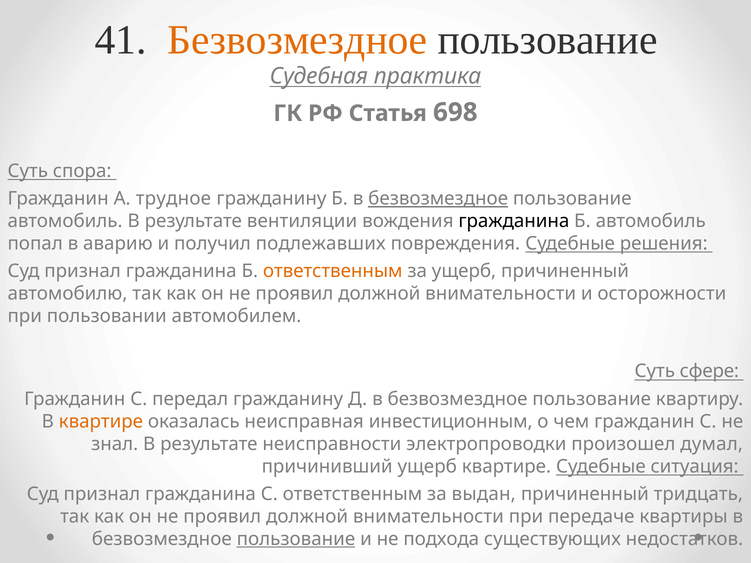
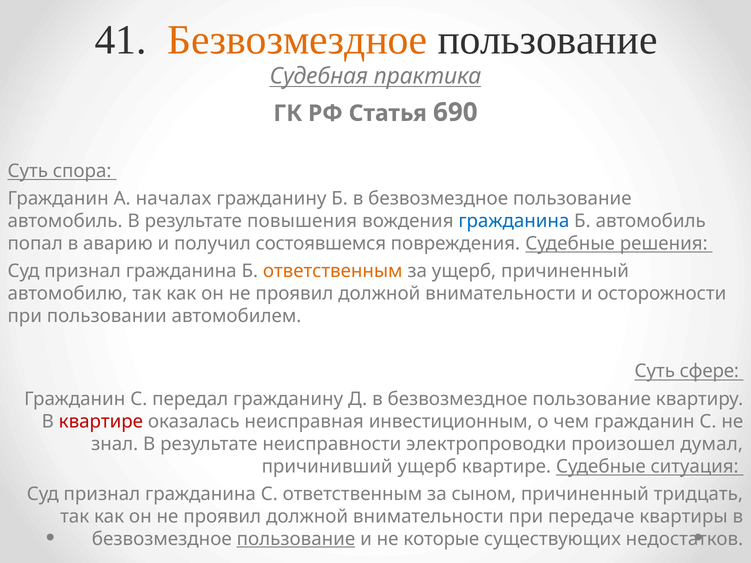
698: 698 -> 690 (455, 112)
трудное: трудное -> началах (173, 199)
безвозмездное underline: present -> none (438, 199)
вентиляции: вентиляции -> повышения (302, 221)
гражданина colour: black -> blue (514, 221)
подлежавших: подлежавших -> состоявшемся (321, 244)
квартире colour: orange -> red (101, 422)
выдан: выдан -> сыном (484, 494)
подхода: подхода -> которые (441, 539)
